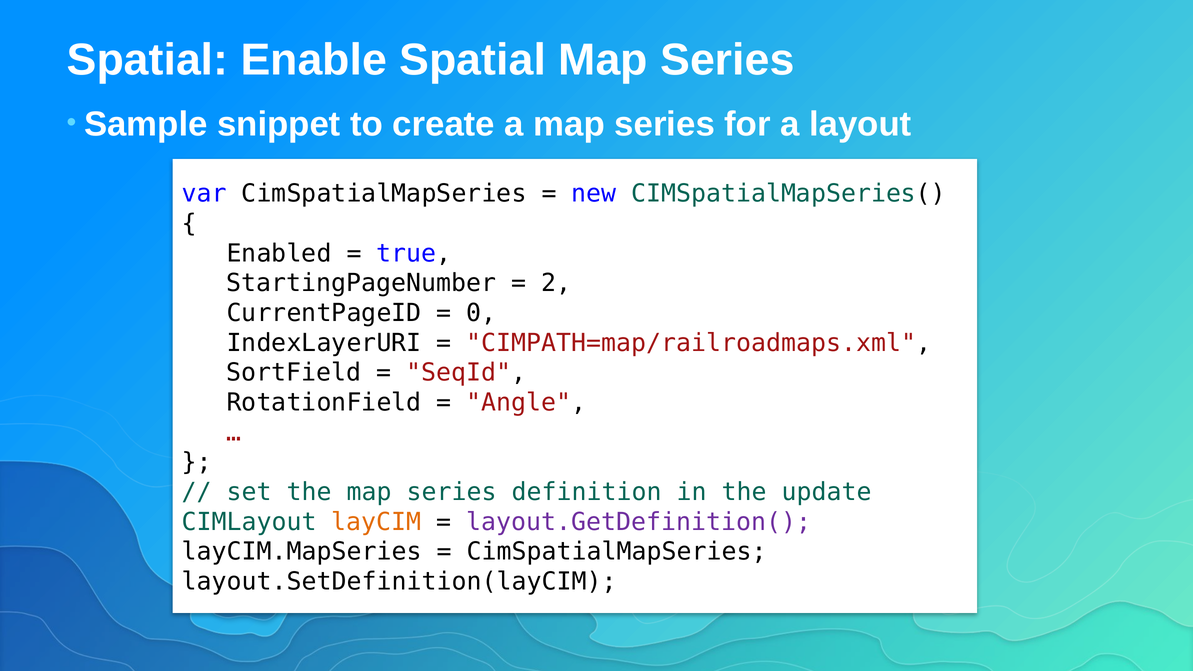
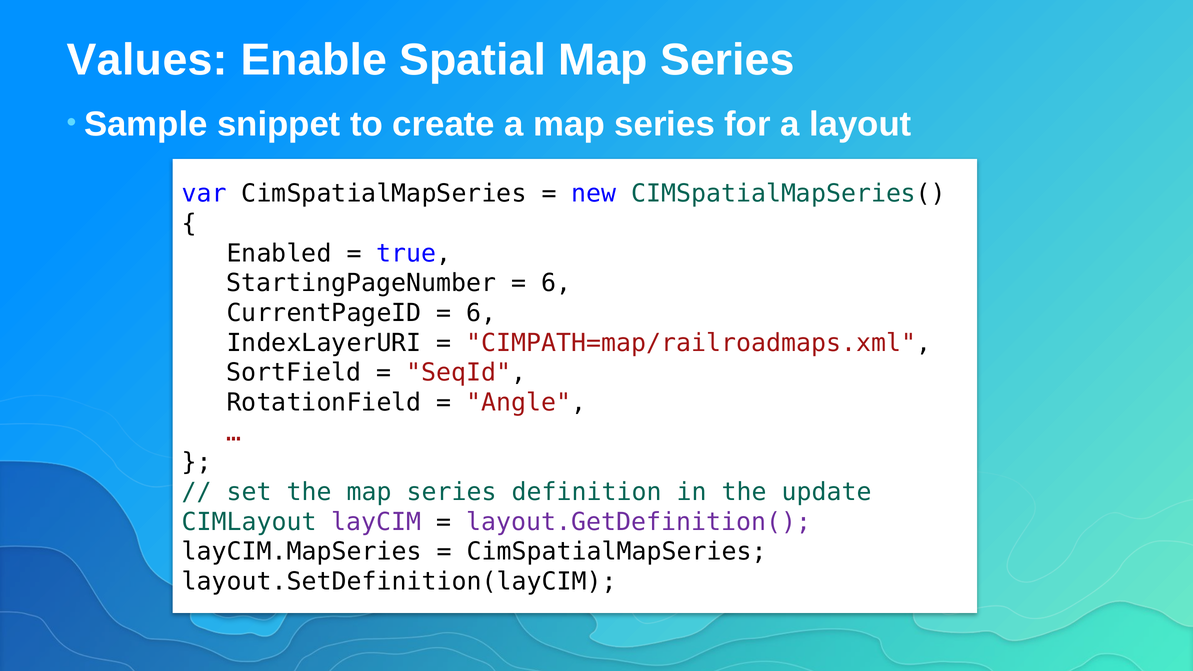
Spatial: Spatial -> Values (147, 60)
2: 2 -> 6 (556, 283)
0: 0 -> 6 (481, 313)
layCIM colour: orange -> purple (376, 522)
